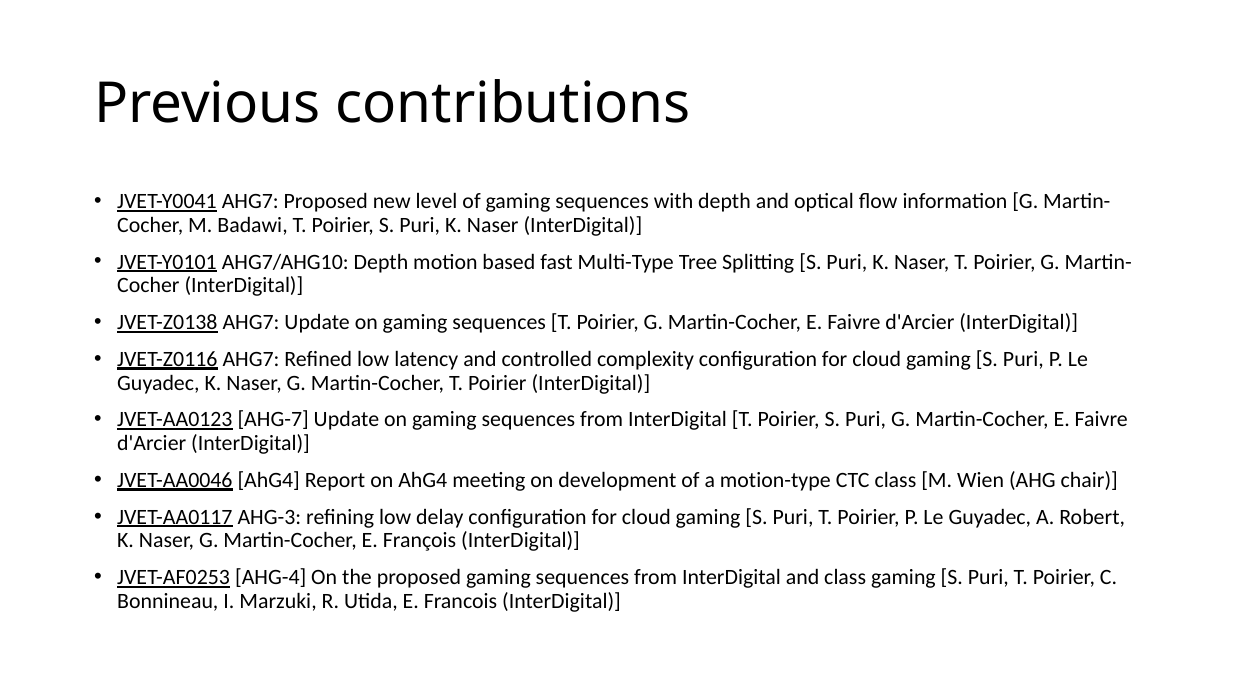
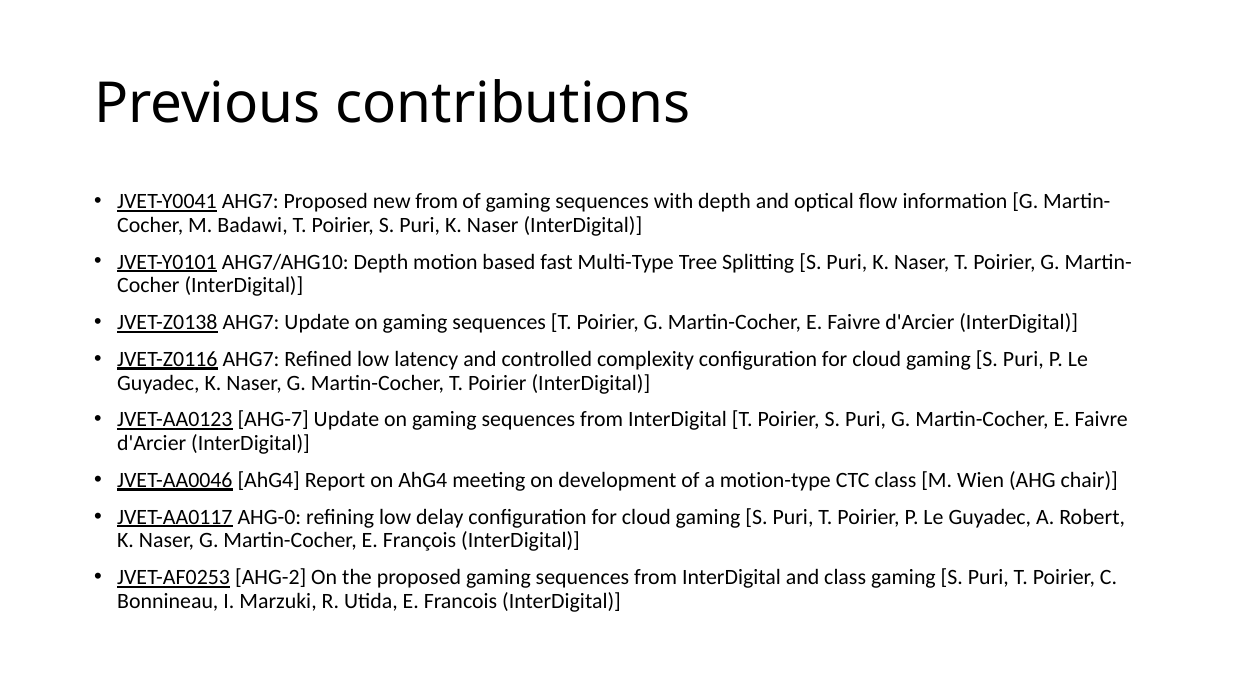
new level: level -> from (437, 201)
AHG-3: AHG-3 -> AHG-0 (269, 517)
AHG-4: AHG-4 -> AHG-2 (271, 578)
